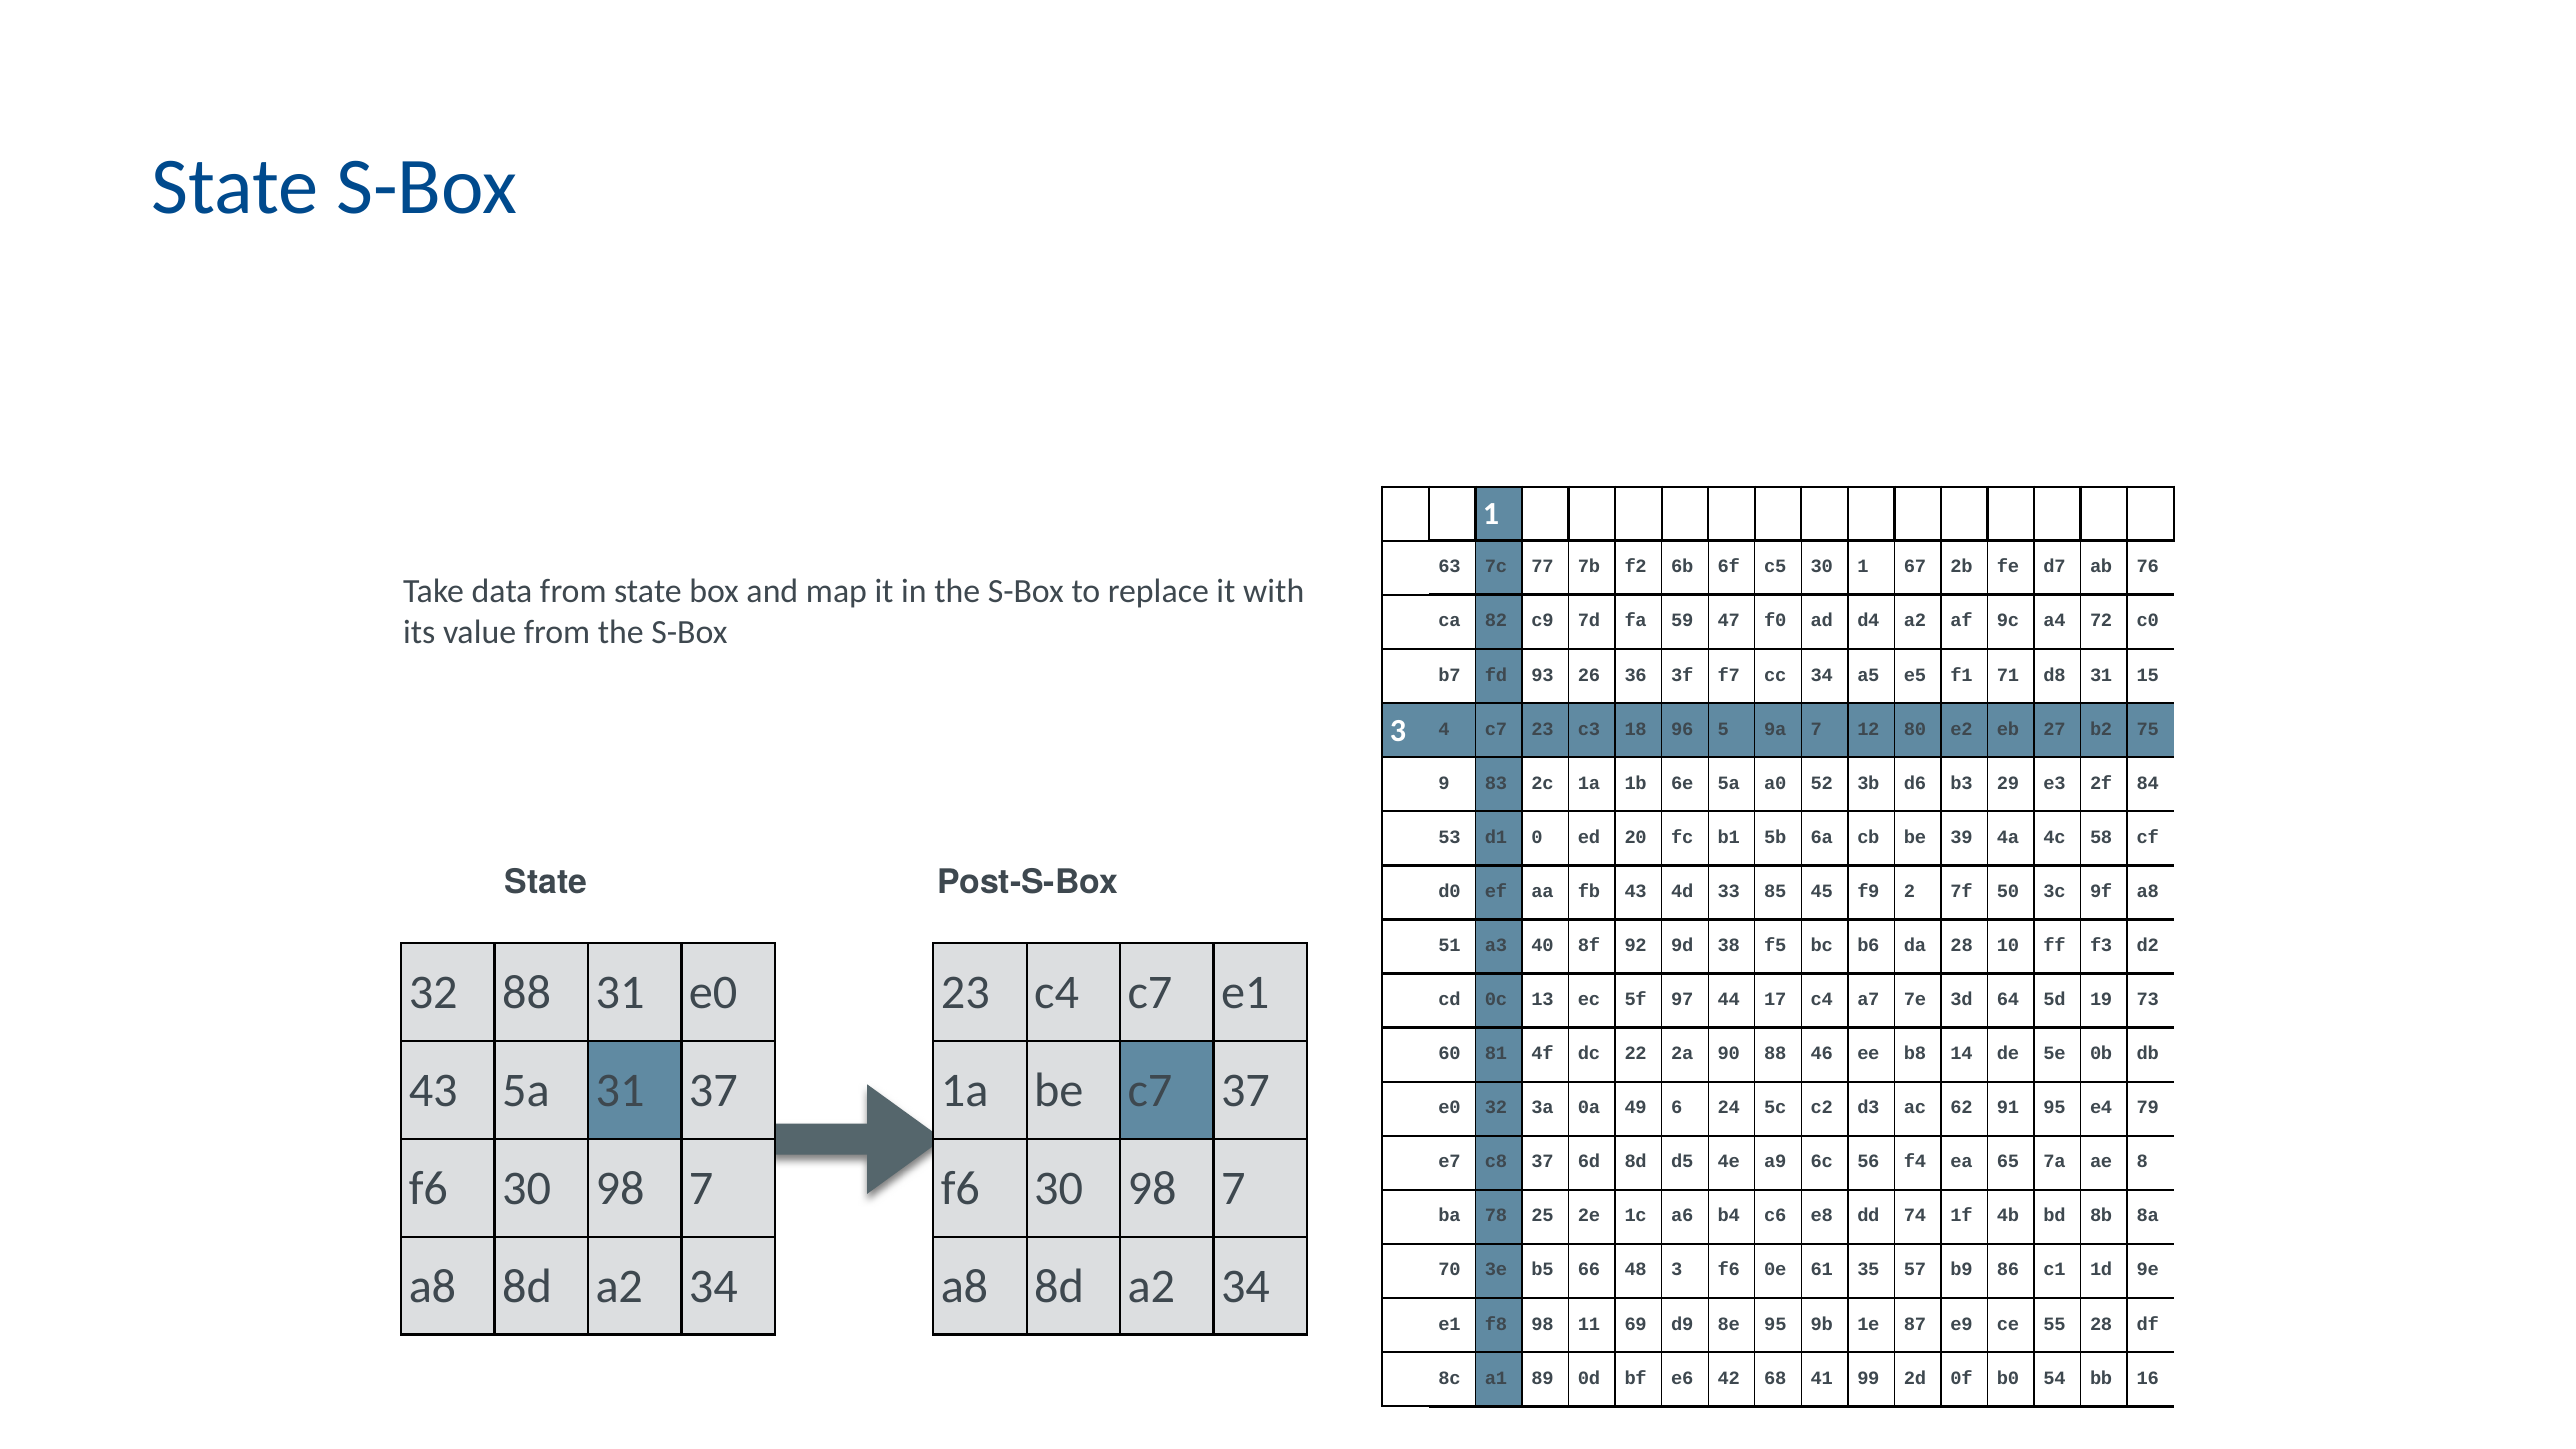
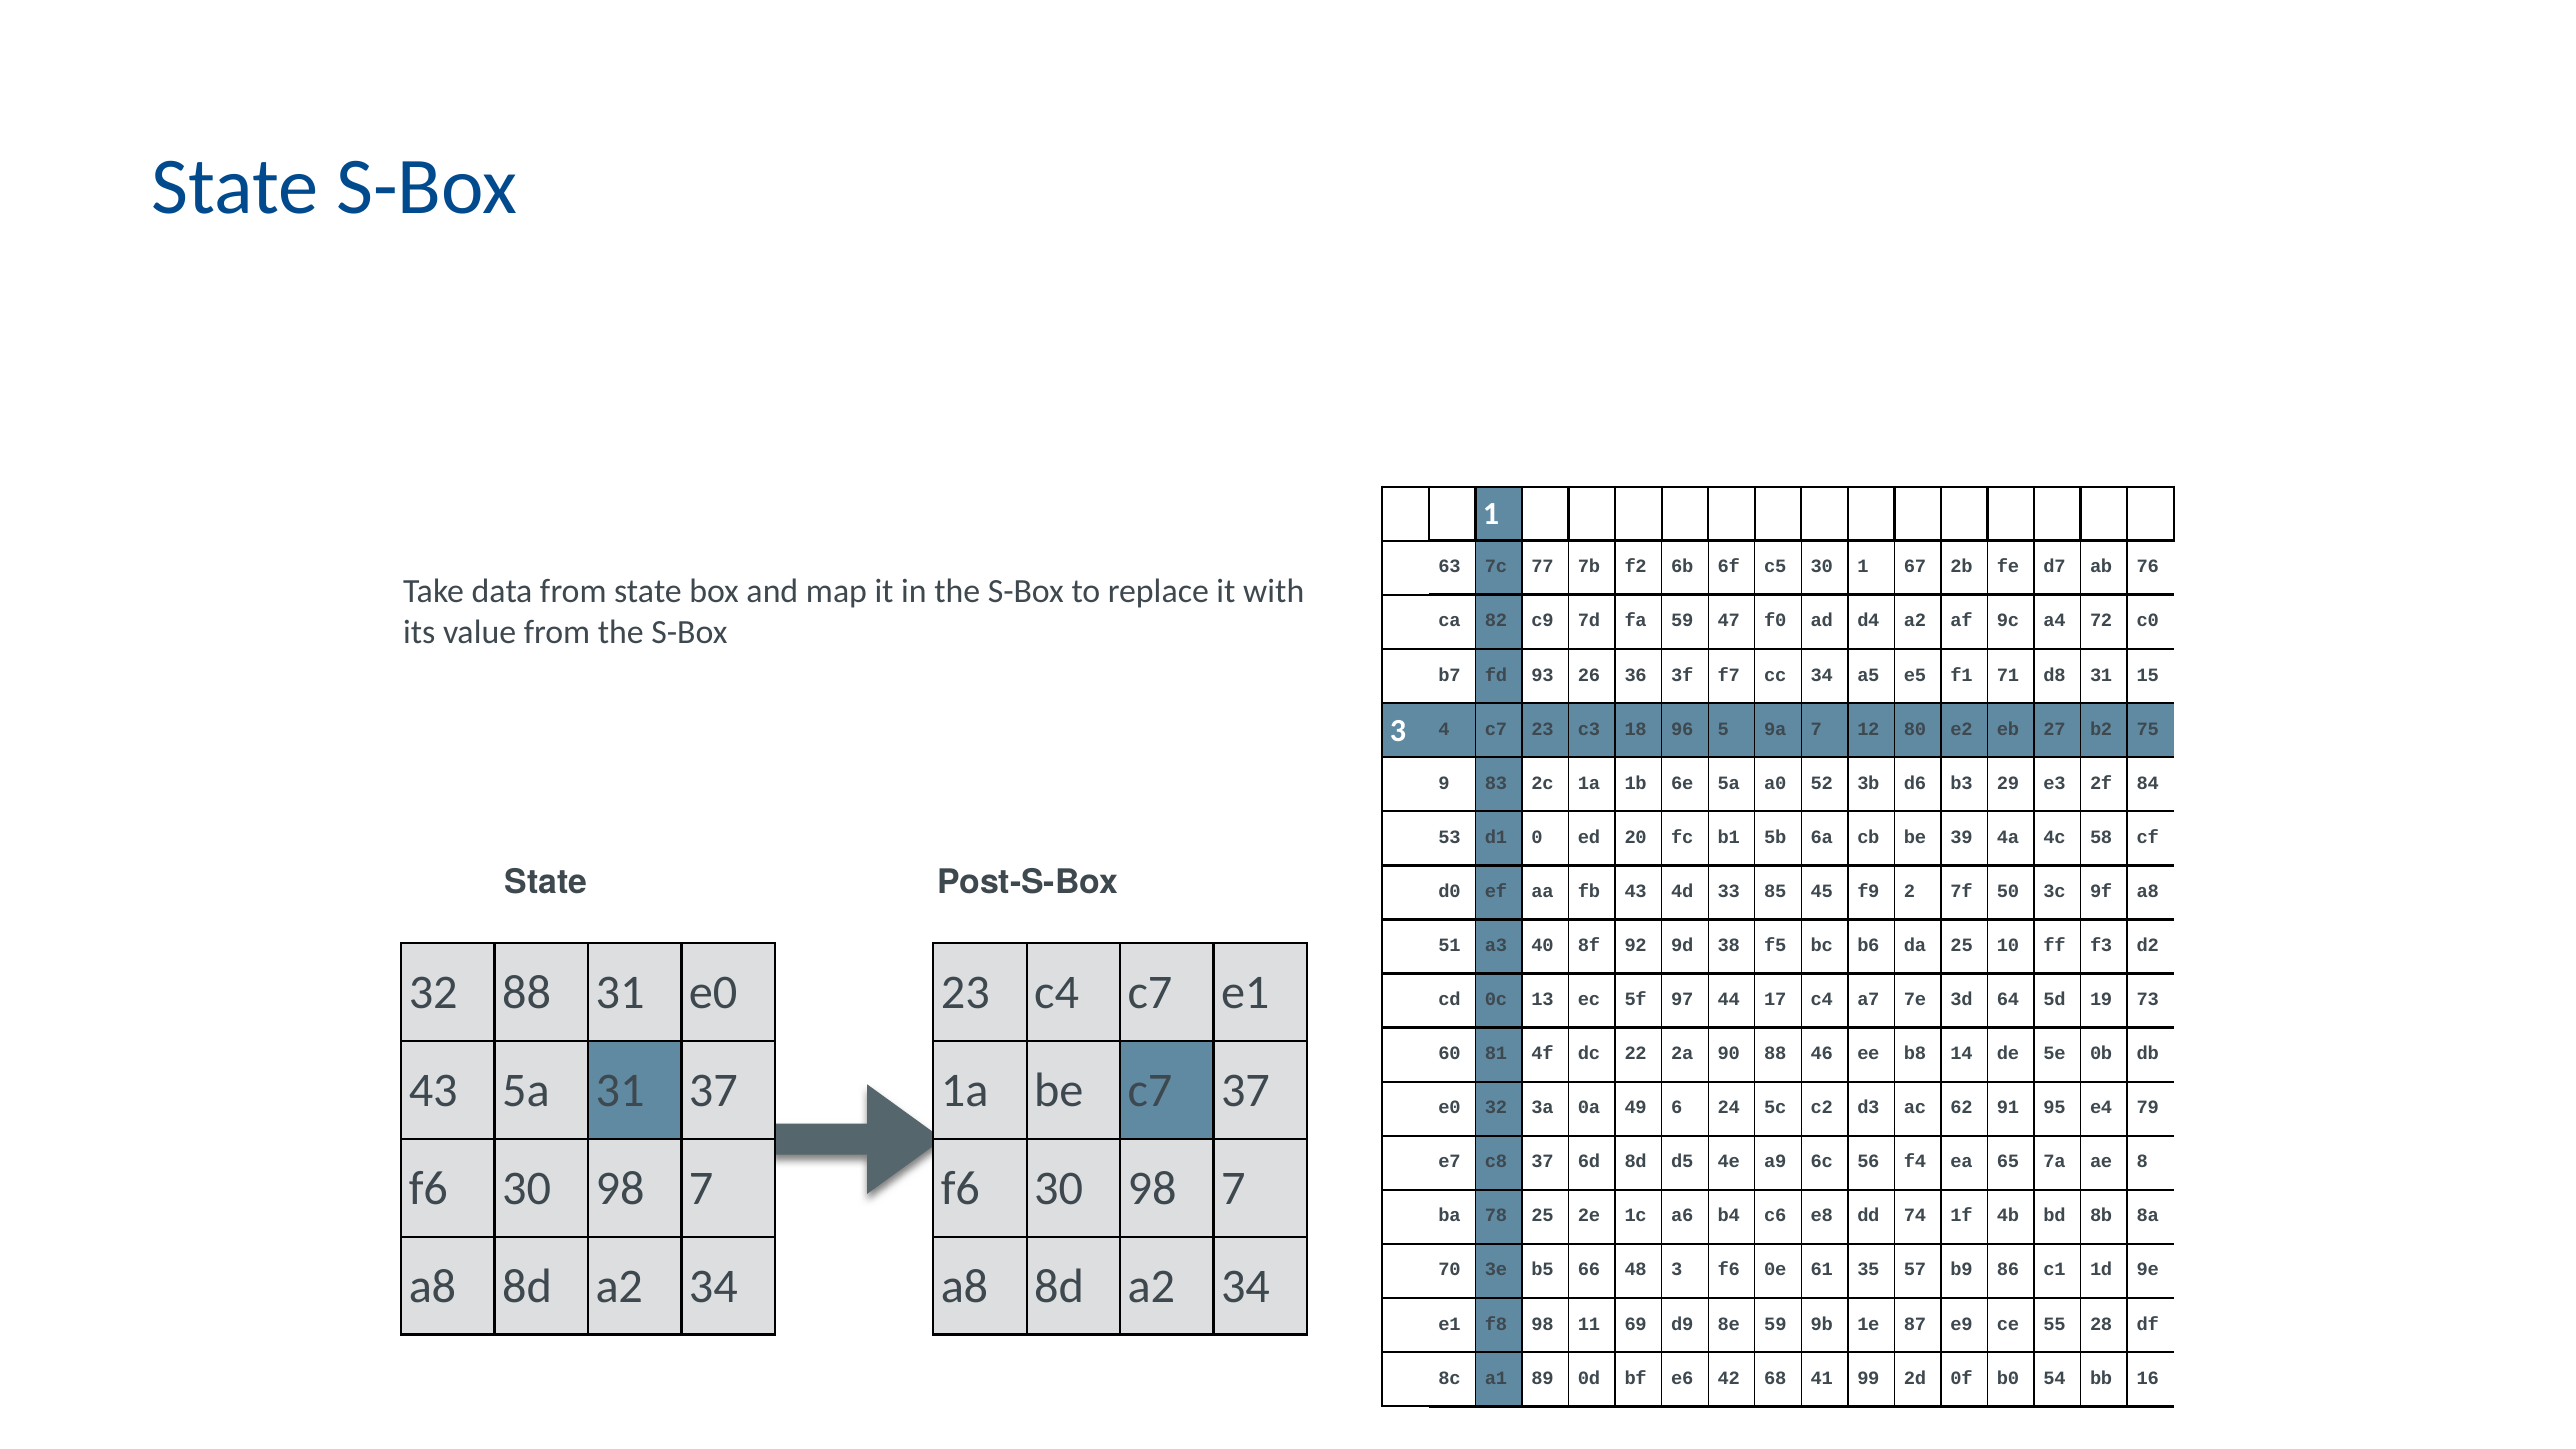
da 28: 28 -> 25 (1962, 945)
8e 95: 95 -> 59 (1775, 1324)
